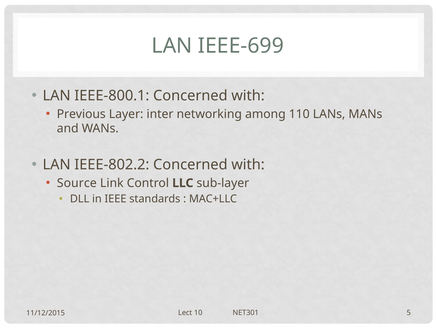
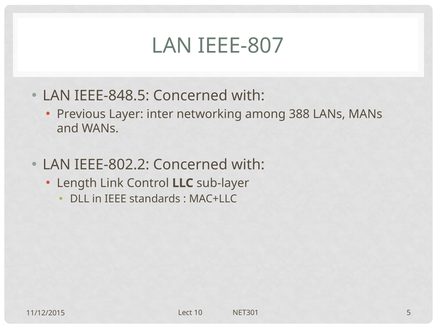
IEEE-699: IEEE-699 -> IEEE-807 (241, 46)
IEEE-800.1: IEEE-800.1 -> IEEE-848.5 (112, 96)
110: 110 -> 388 (299, 114)
Source: Source -> Length (77, 183)
